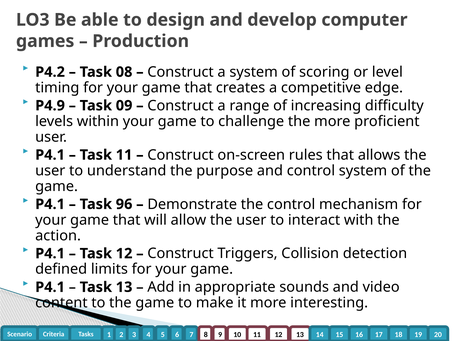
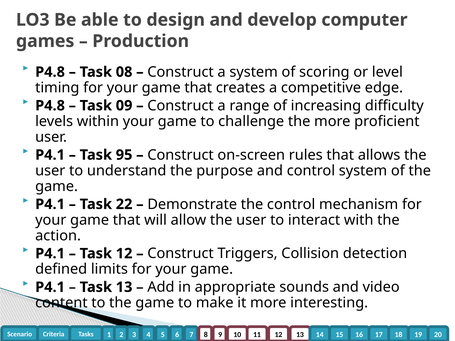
P4.2: P4.2 -> P4.8 (50, 72)
P4.9: P4.9 -> P4.8 (50, 106)
Task 11: 11 -> 95 (124, 155)
96: 96 -> 22 (124, 204)
